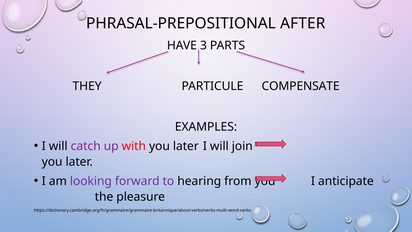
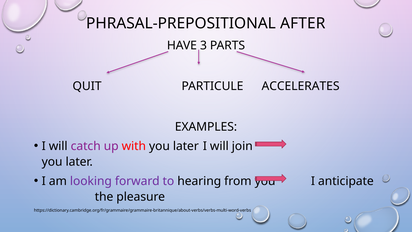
THEY: THEY -> QUIT (87, 86)
COMPENSATE: COMPENSATE -> ACCELERATES (301, 86)
